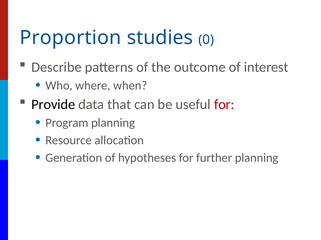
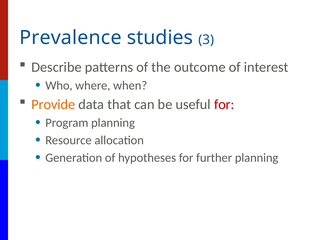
Proportion: Proportion -> Prevalence (70, 38)
0: 0 -> 3 (206, 40)
Provide colour: black -> orange (53, 105)
